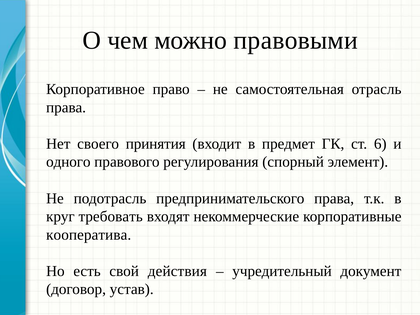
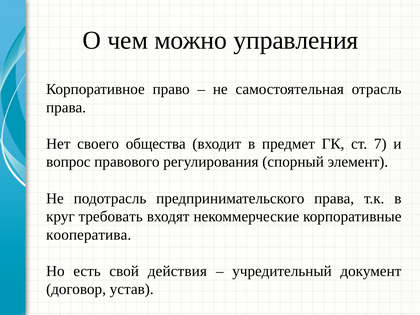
правовыми: правовыми -> управления (296, 40)
принятия: принятия -> общества (156, 144)
6: 6 -> 7 (380, 144)
одного: одного -> вопрос (68, 162)
